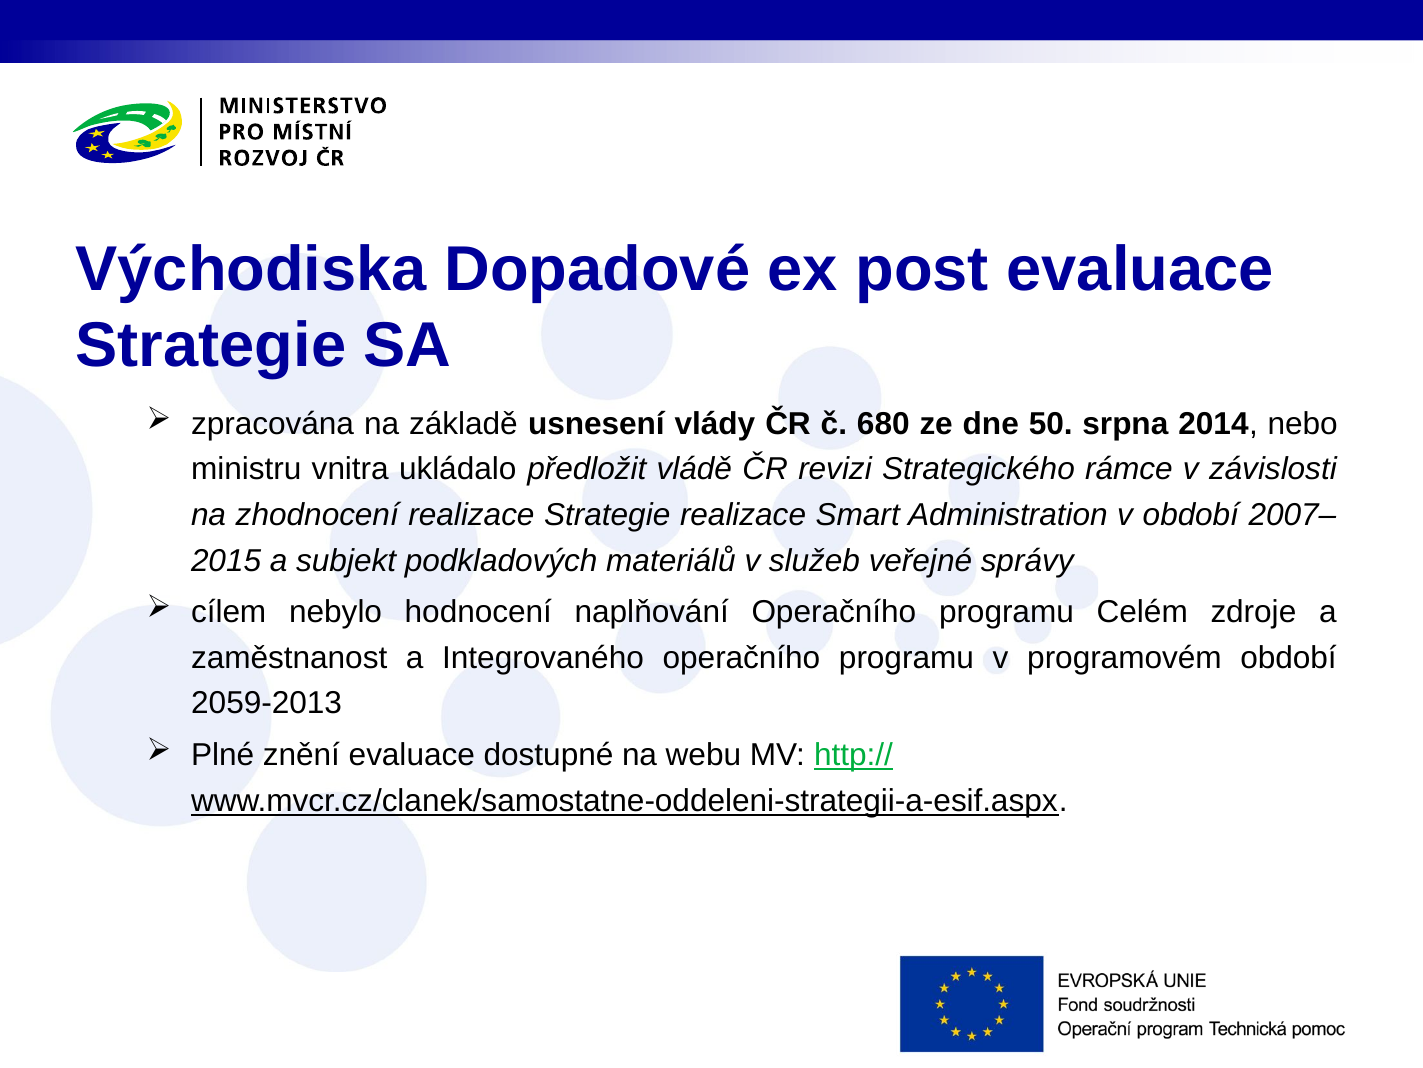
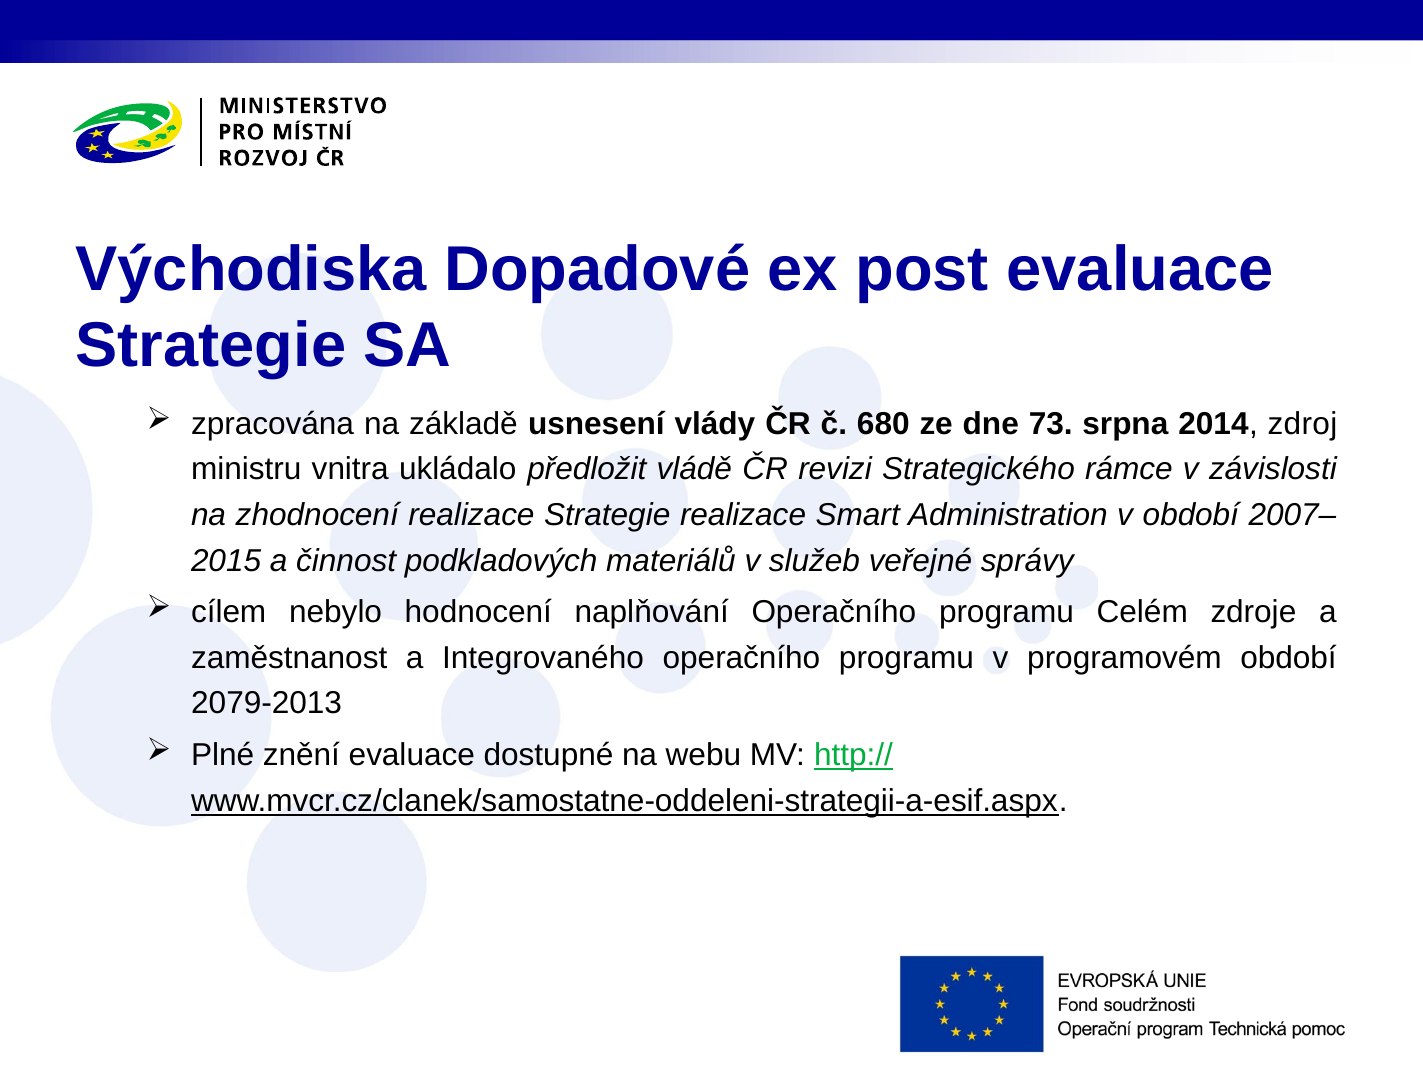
50: 50 -> 73 (1051, 424)
nebo: nebo -> zdroj (1303, 424)
subjekt: subjekt -> činnost (346, 560)
2059-2013: 2059-2013 -> 2079-2013 (267, 703)
